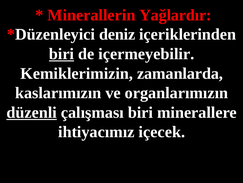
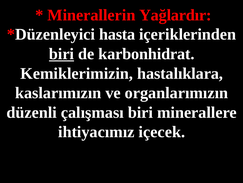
deniz: deniz -> hasta (117, 34)
içermeyebilir: içermeyebilir -> karbonhidrat (146, 54)
zamanlarda: zamanlarda -> hastalıklara (180, 73)
düzenli underline: present -> none (32, 112)
